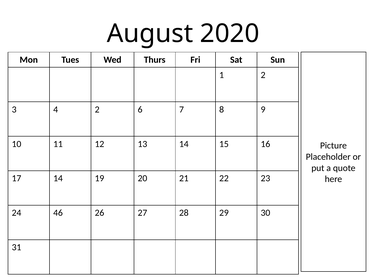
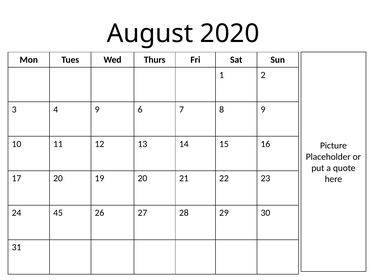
4 2: 2 -> 9 (97, 110)
17 14: 14 -> 20 (58, 179)
46: 46 -> 45 (58, 213)
